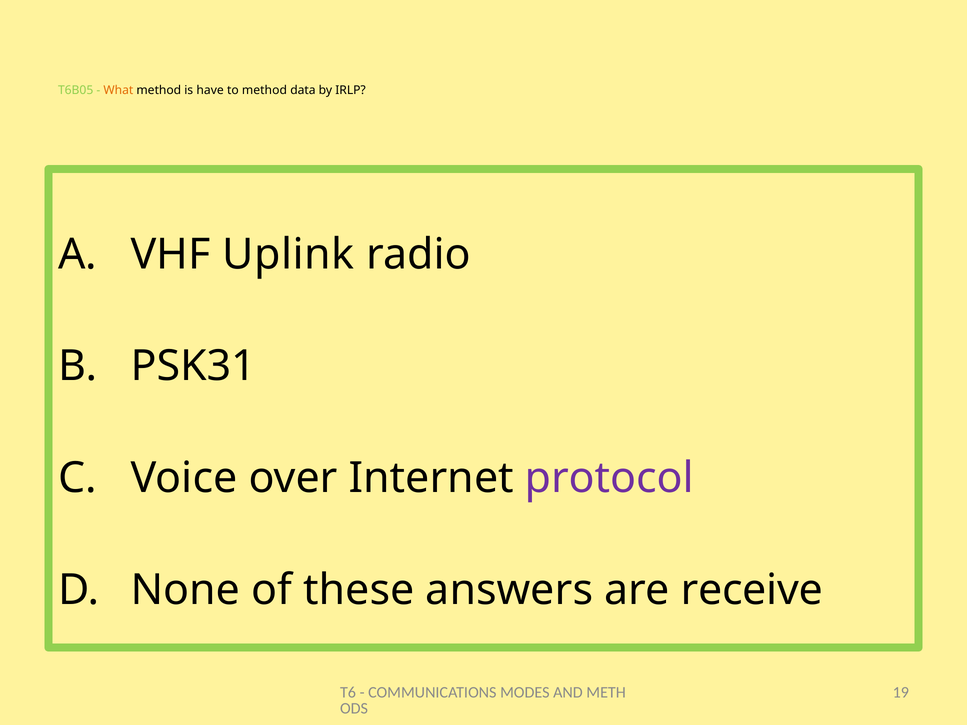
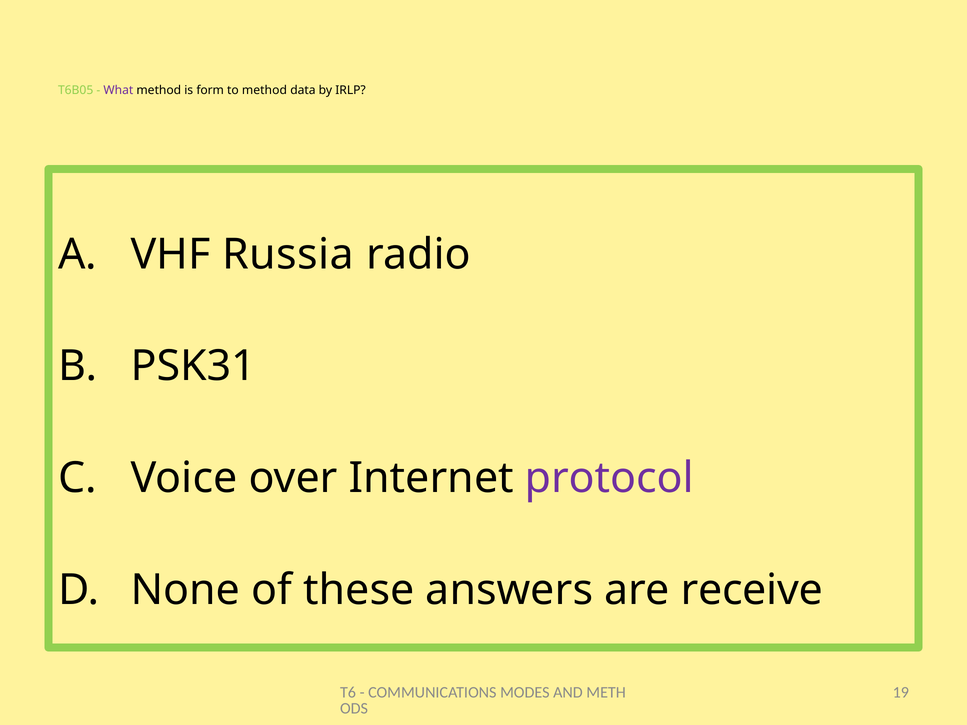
What colour: orange -> purple (118, 90)
have: have -> form (210, 90)
Uplink: Uplink -> Russia (288, 255)
